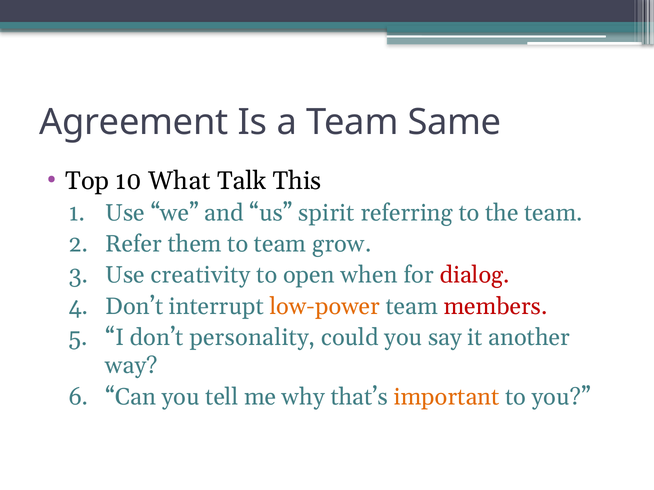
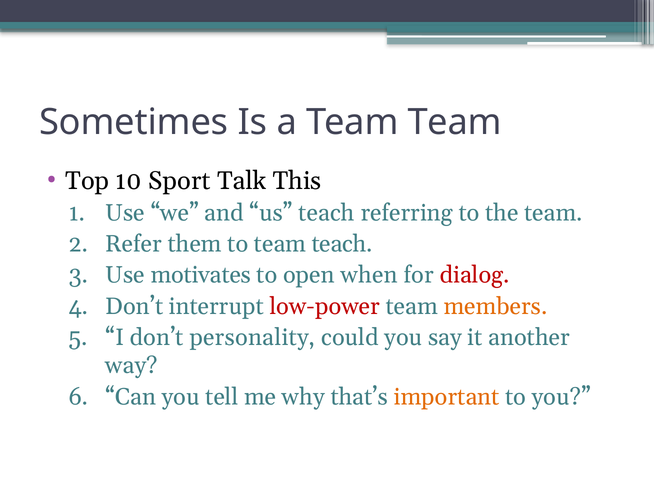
Agreement: Agreement -> Sometimes (134, 122)
Team Same: Same -> Team (455, 122)
What: What -> Sport (179, 181)
us spirit: spirit -> teach (327, 213)
team grow: grow -> teach (342, 244)
creativity: creativity -> motivates (201, 275)
low-power colour: orange -> red (325, 307)
members colour: red -> orange (496, 307)
